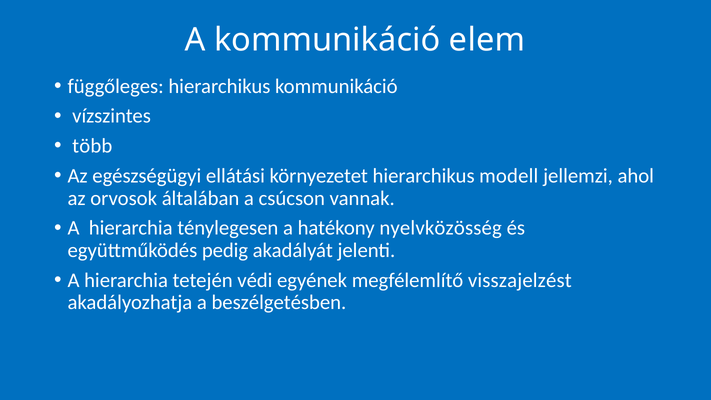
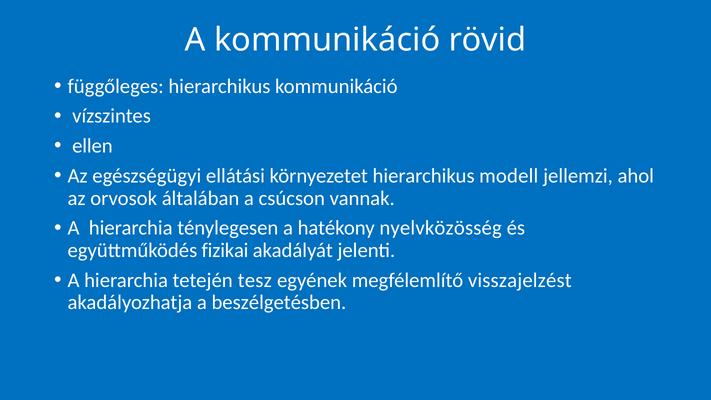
elem: elem -> rövid (487, 40)
több: több -> ellen (92, 146)
pedig: pedig -> fizikai (225, 250)
védi: védi -> tesz (255, 280)
